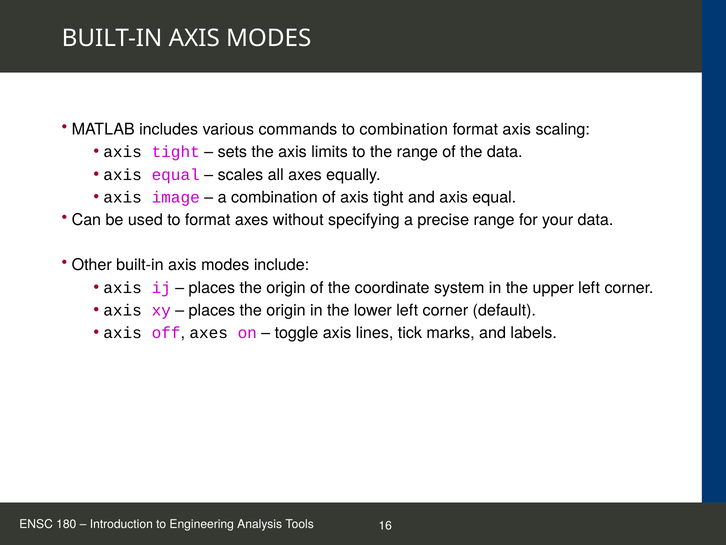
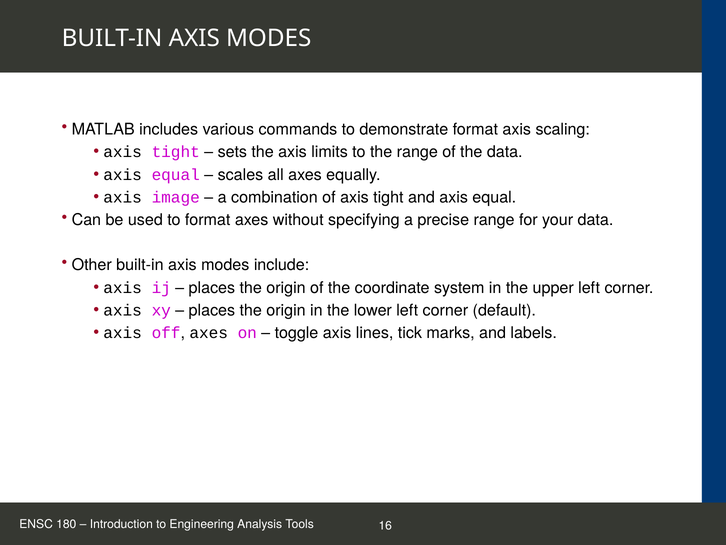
to combination: combination -> demonstrate (404, 129)
